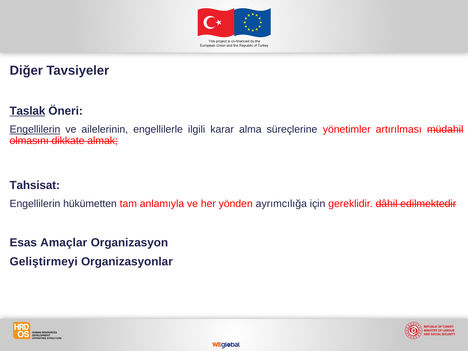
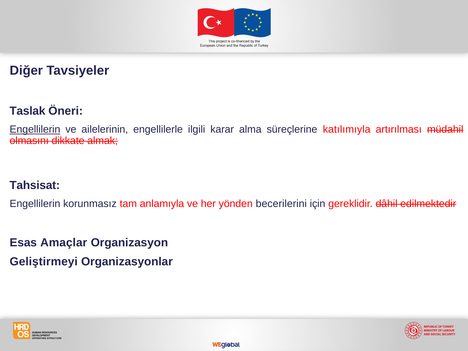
Taslak underline: present -> none (27, 111)
yönetimler: yönetimler -> katılımıyla (347, 130)
hükümetten: hükümetten -> korunmasız (90, 204)
ayrımcılığa: ayrımcılığa -> becerilerini (281, 204)
